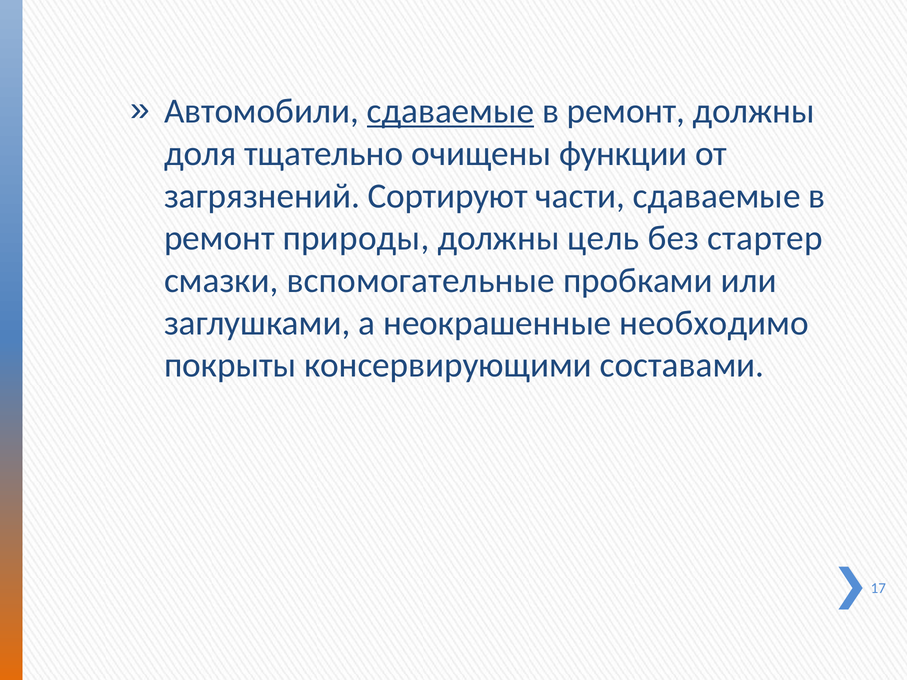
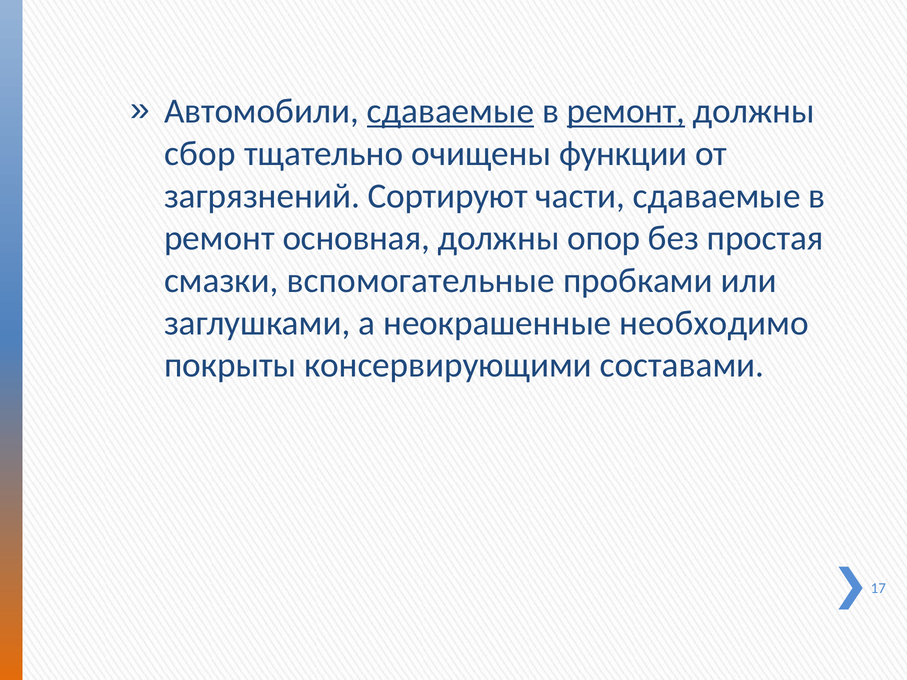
ремонт underline: none -> present (626, 111)
доля: доля -> сбор (200, 154)
природы: природы -> основная (356, 238)
цель: цель -> опор (604, 238)
стартер: стартер -> простая (765, 238)
